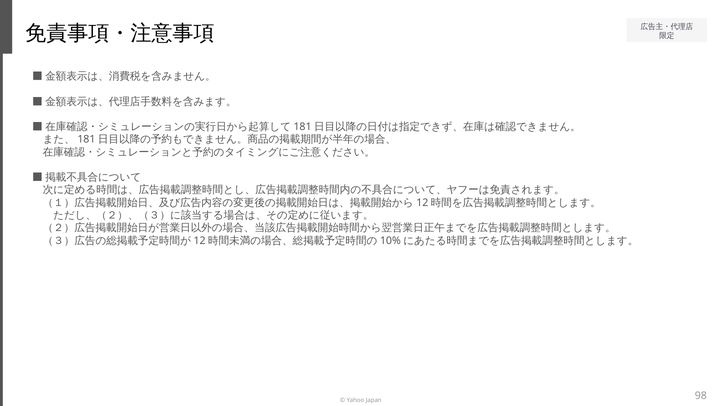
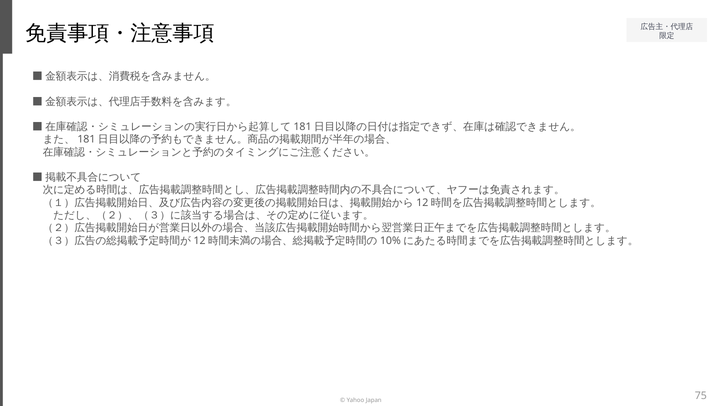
98: 98 -> 75 (701, 396)
